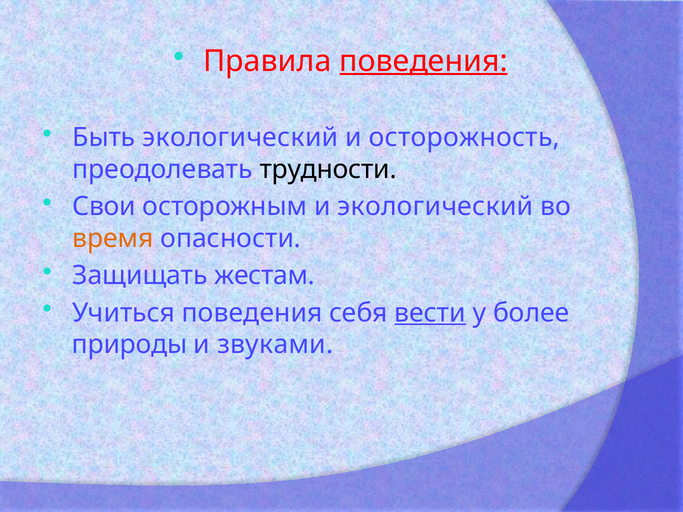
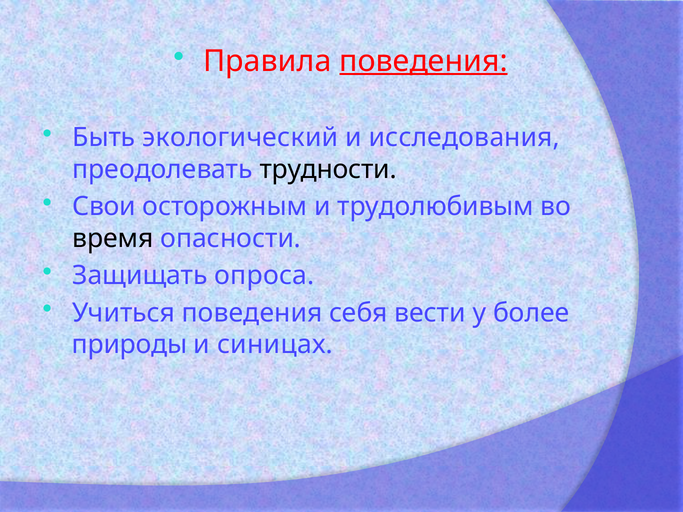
осторожность: осторожность -> исследования (464, 137)
и экологический: экологический -> трудолюбивым (436, 207)
время colour: orange -> black (113, 238)
жестам: жестам -> опроса (264, 276)
вести underline: present -> none (430, 313)
звуками: звуками -> синицах (275, 345)
